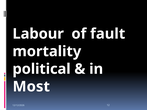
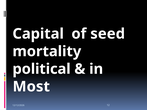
Labour: Labour -> Capital (38, 34)
fault: fault -> seed (108, 34)
